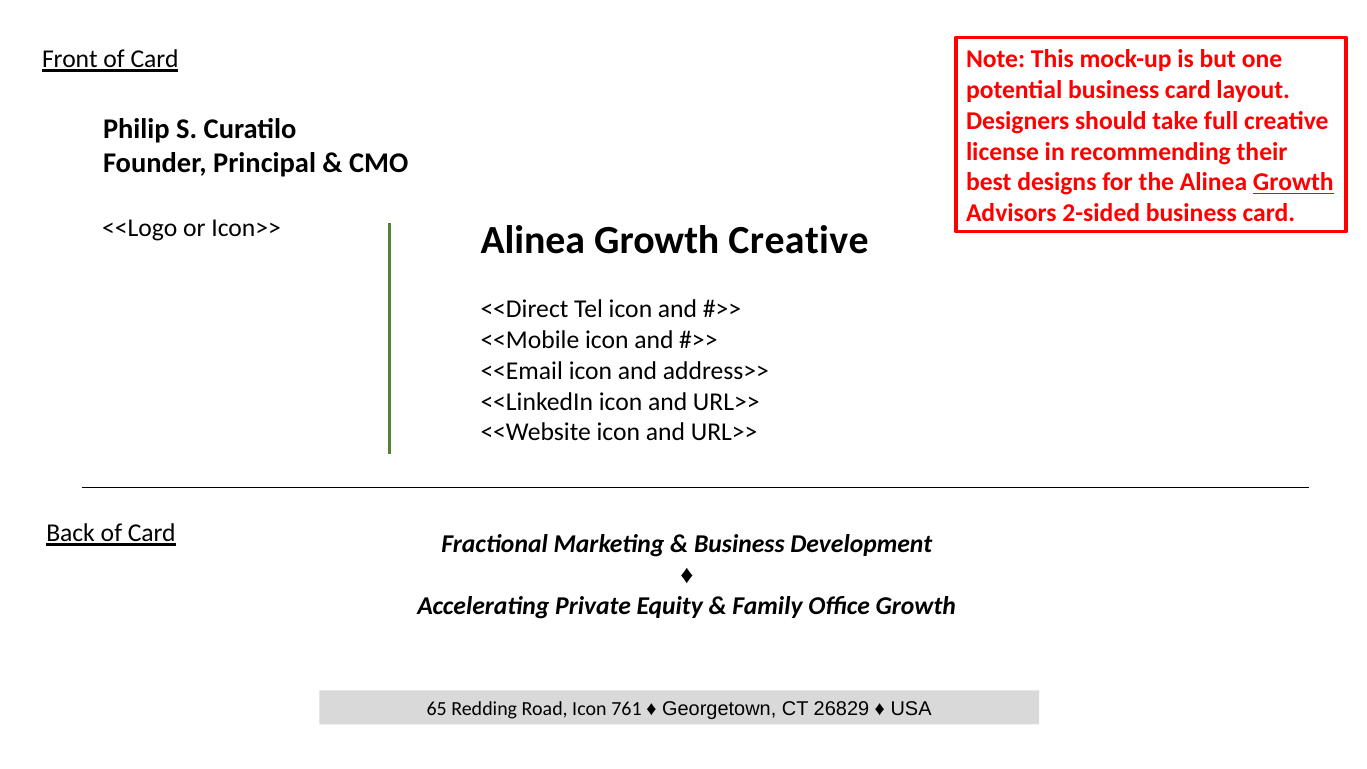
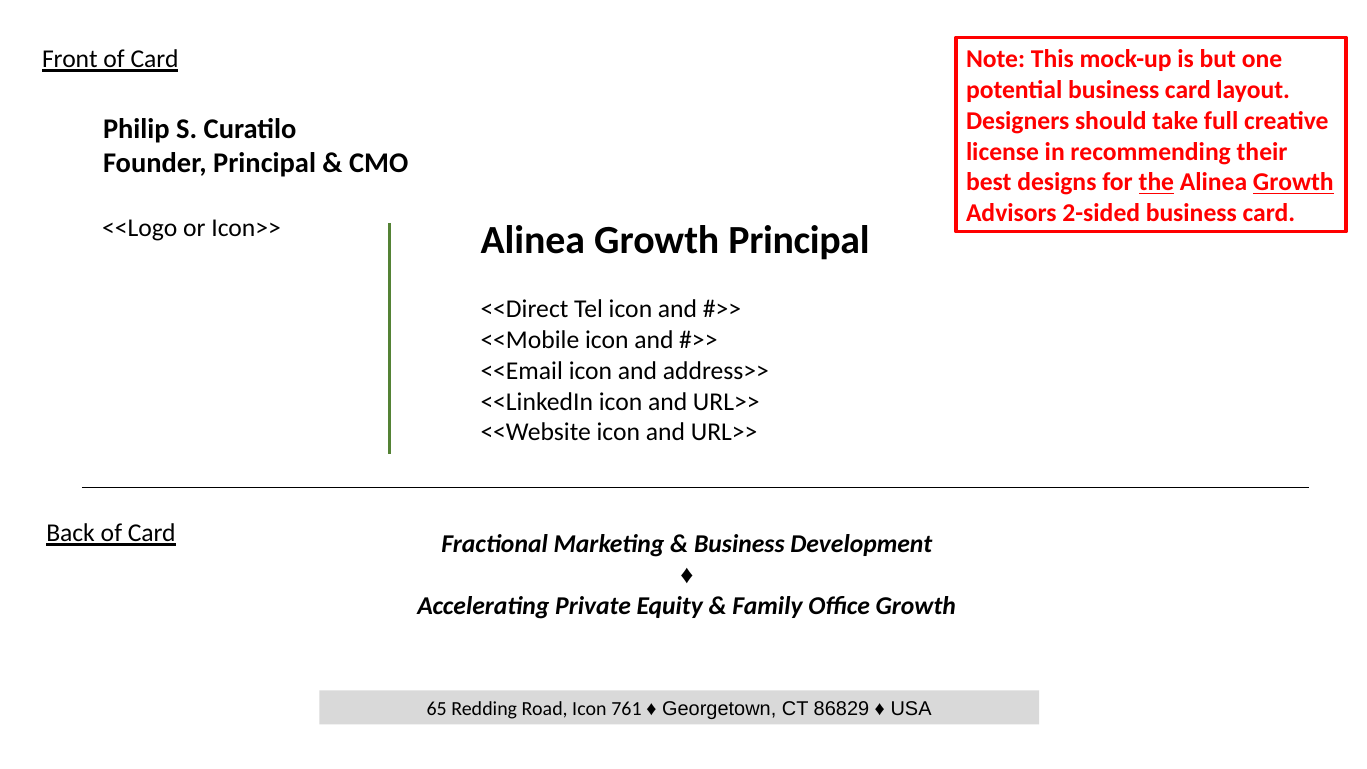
the underline: none -> present (1156, 183)
Growth Creative: Creative -> Principal (799, 240)
26829: 26829 -> 86829 (841, 709)
